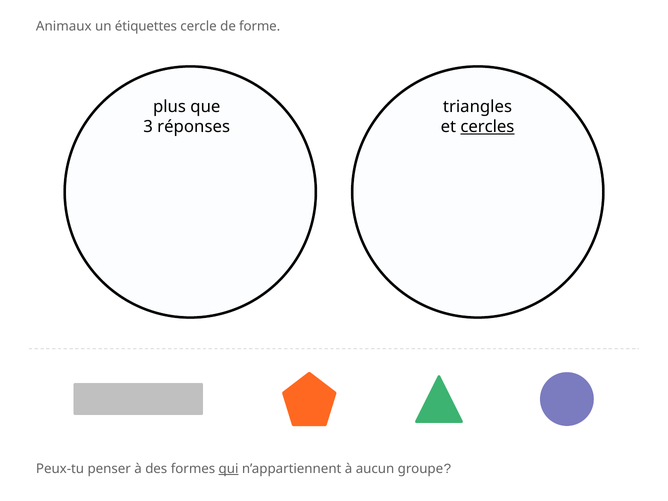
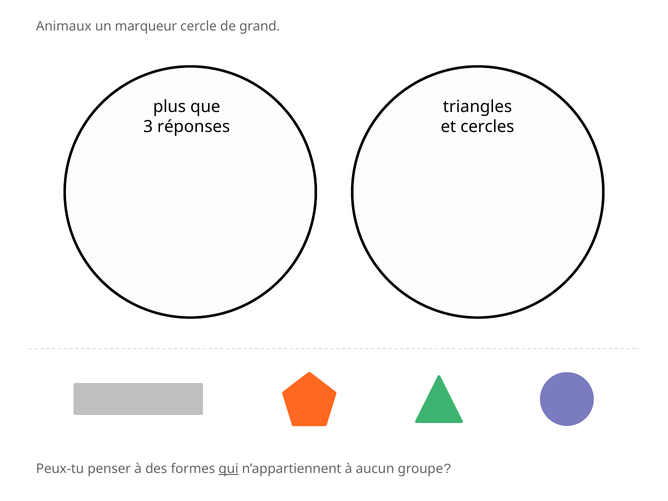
étiquettes: étiquettes -> marqueur (146, 26)
forme: forme -> grand (260, 26)
cercles underline: present -> none (487, 127)
